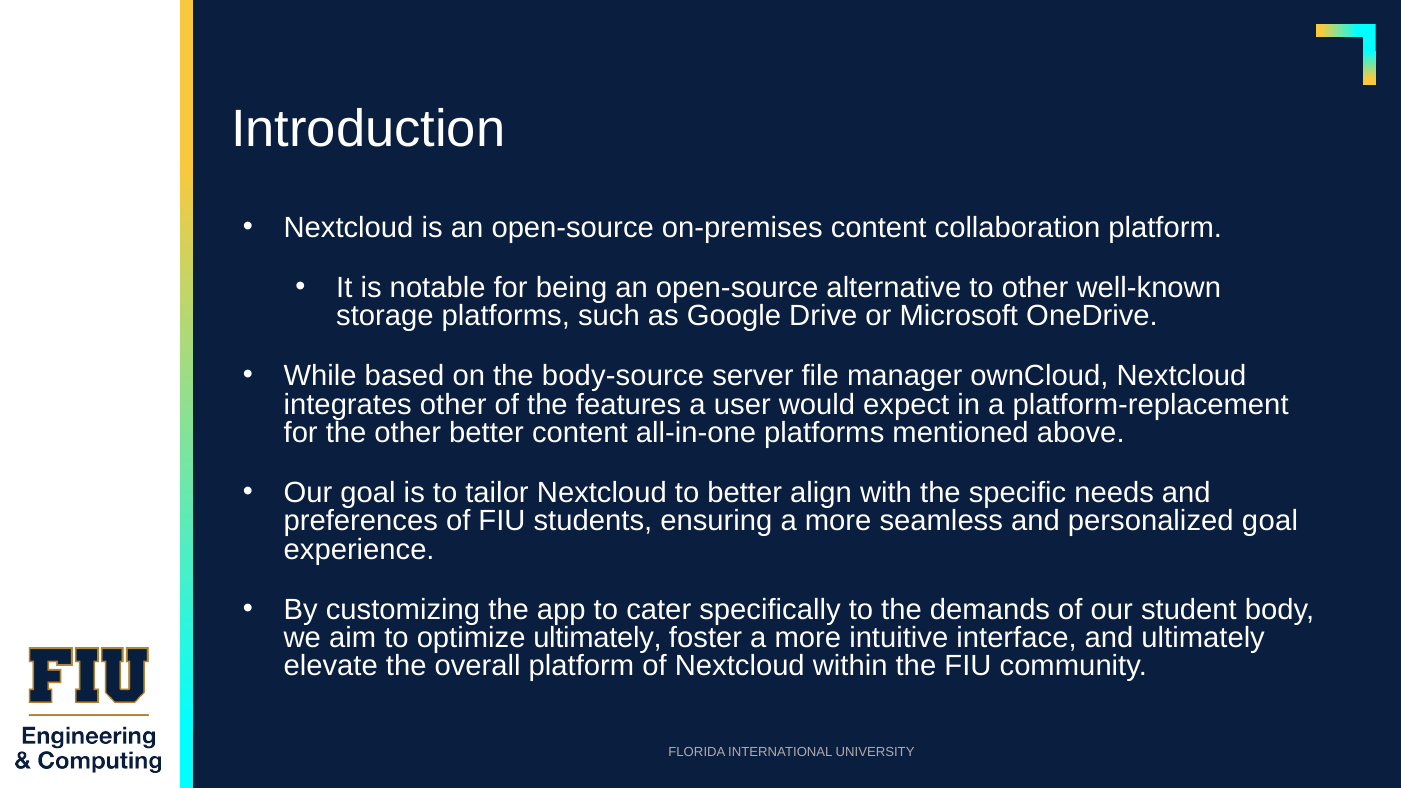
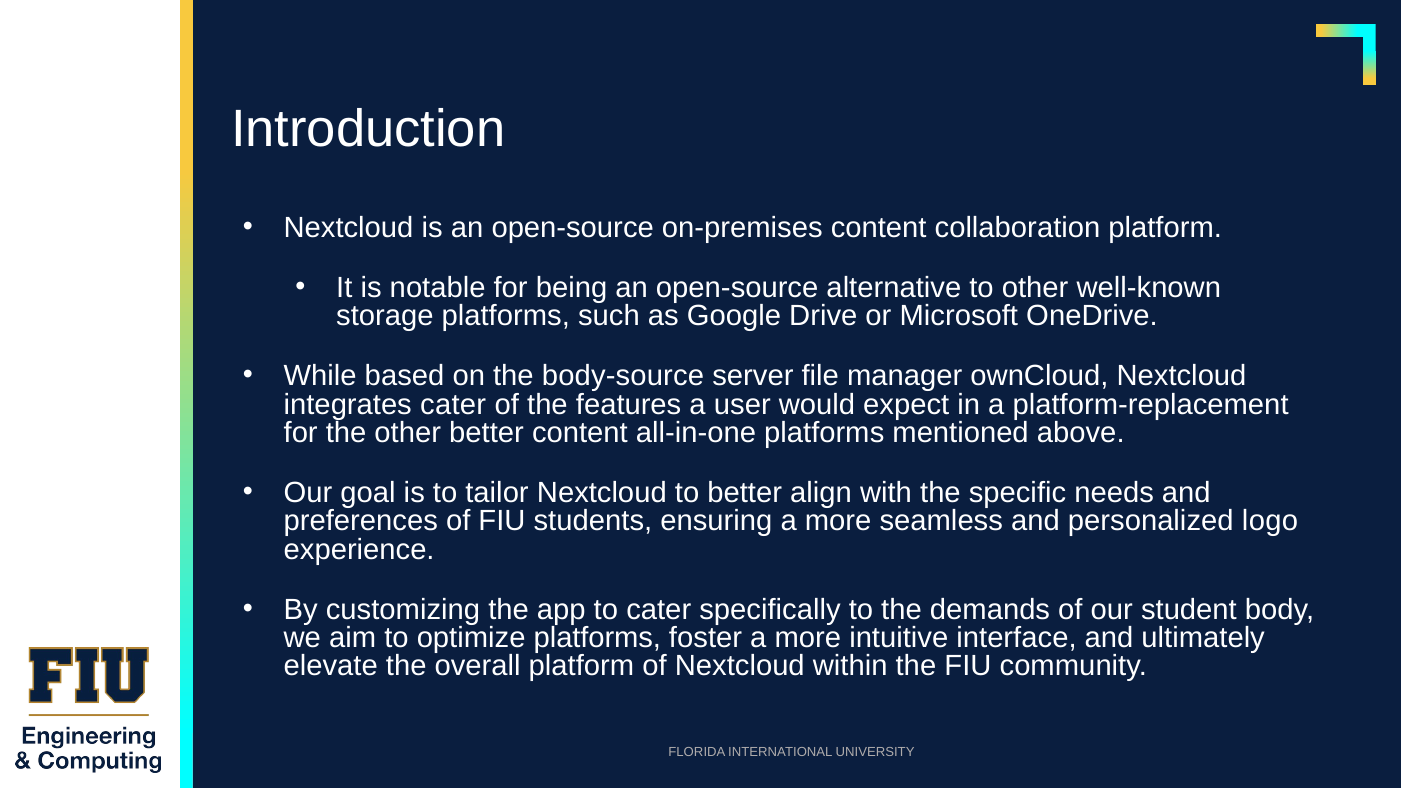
integrates other: other -> cater (453, 405)
personalized goal: goal -> logo (1270, 521)
optimize ultimately: ultimately -> platforms (597, 638)
